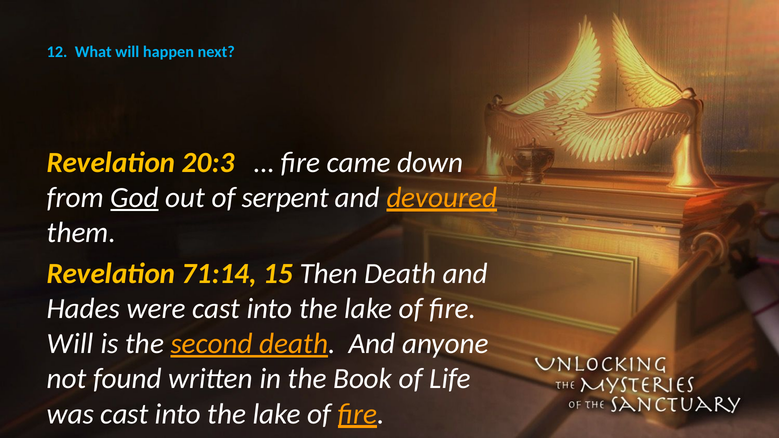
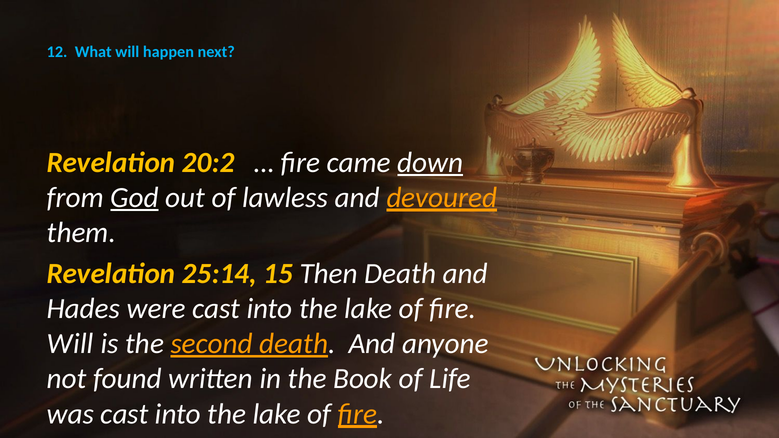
20:3: 20:3 -> 20:2 (208, 162)
down underline: none -> present (430, 162)
serpent: serpent -> lawless (285, 198)
71:14: 71:14 -> 25:14 (219, 274)
